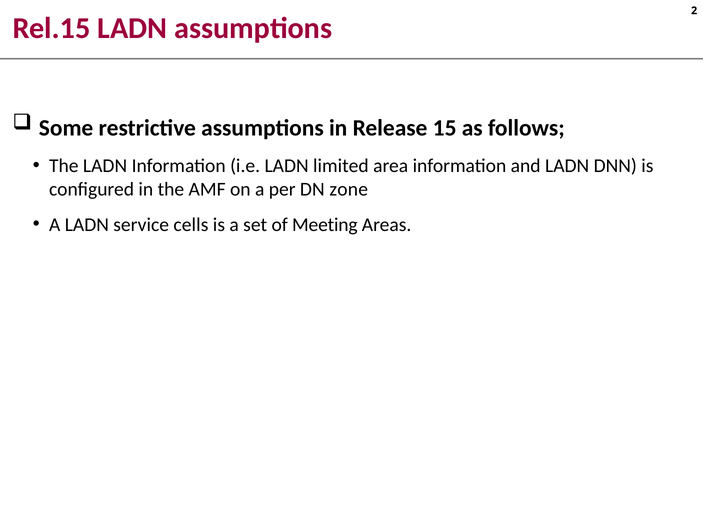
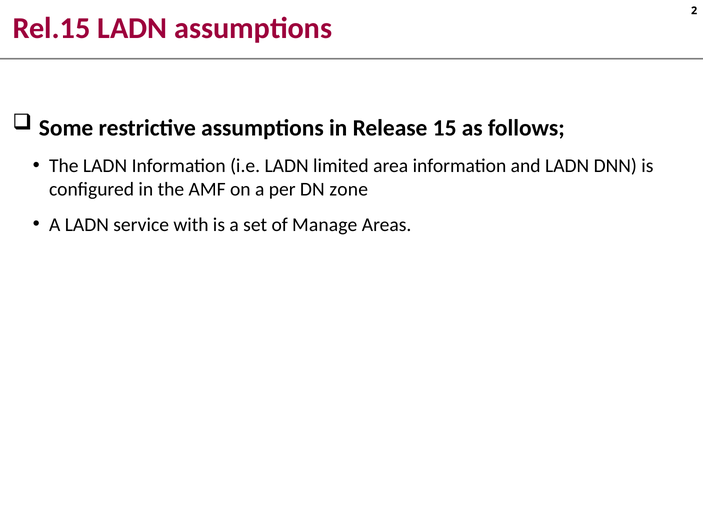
cells: cells -> with (191, 225)
Meeting: Meeting -> Manage (325, 225)
